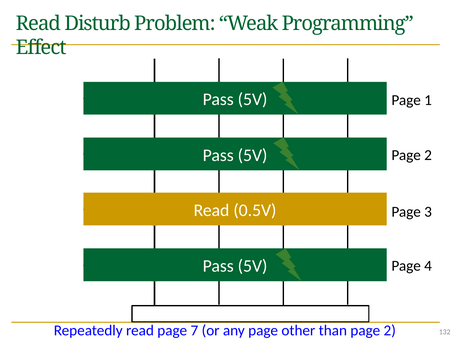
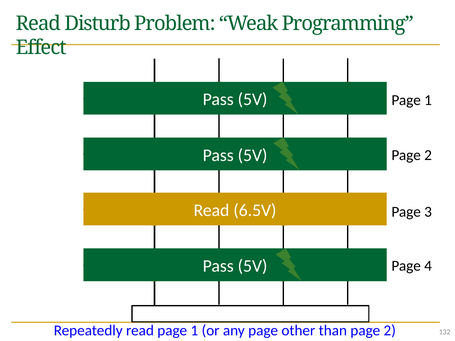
0.5V: 0.5V -> 6.5V (255, 210)
read page 7: 7 -> 1 (194, 331)
